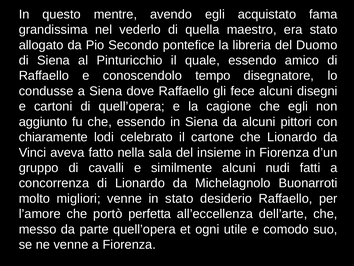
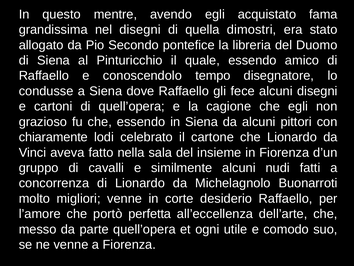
nel vederlo: vederlo -> disegni (140, 30)
maestro: maestro -> dimostri (252, 30)
aggiunto: aggiunto -> grazioso (43, 122)
in stato: stato -> corte (179, 198)
